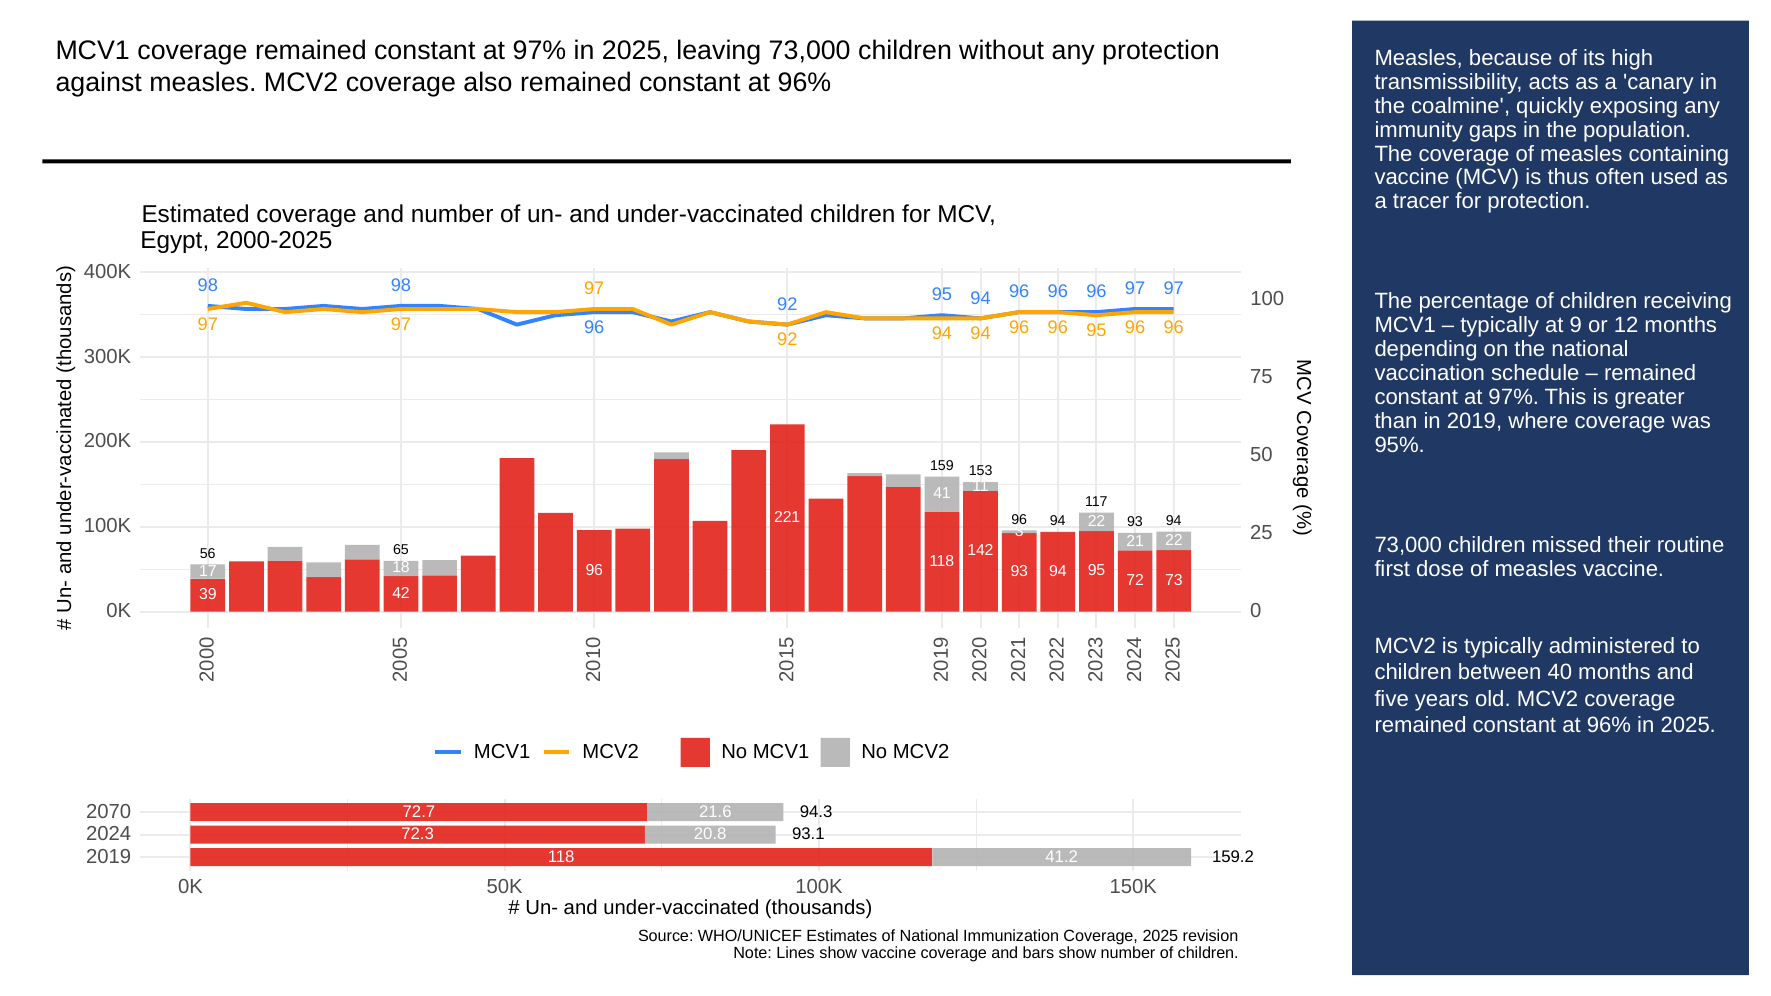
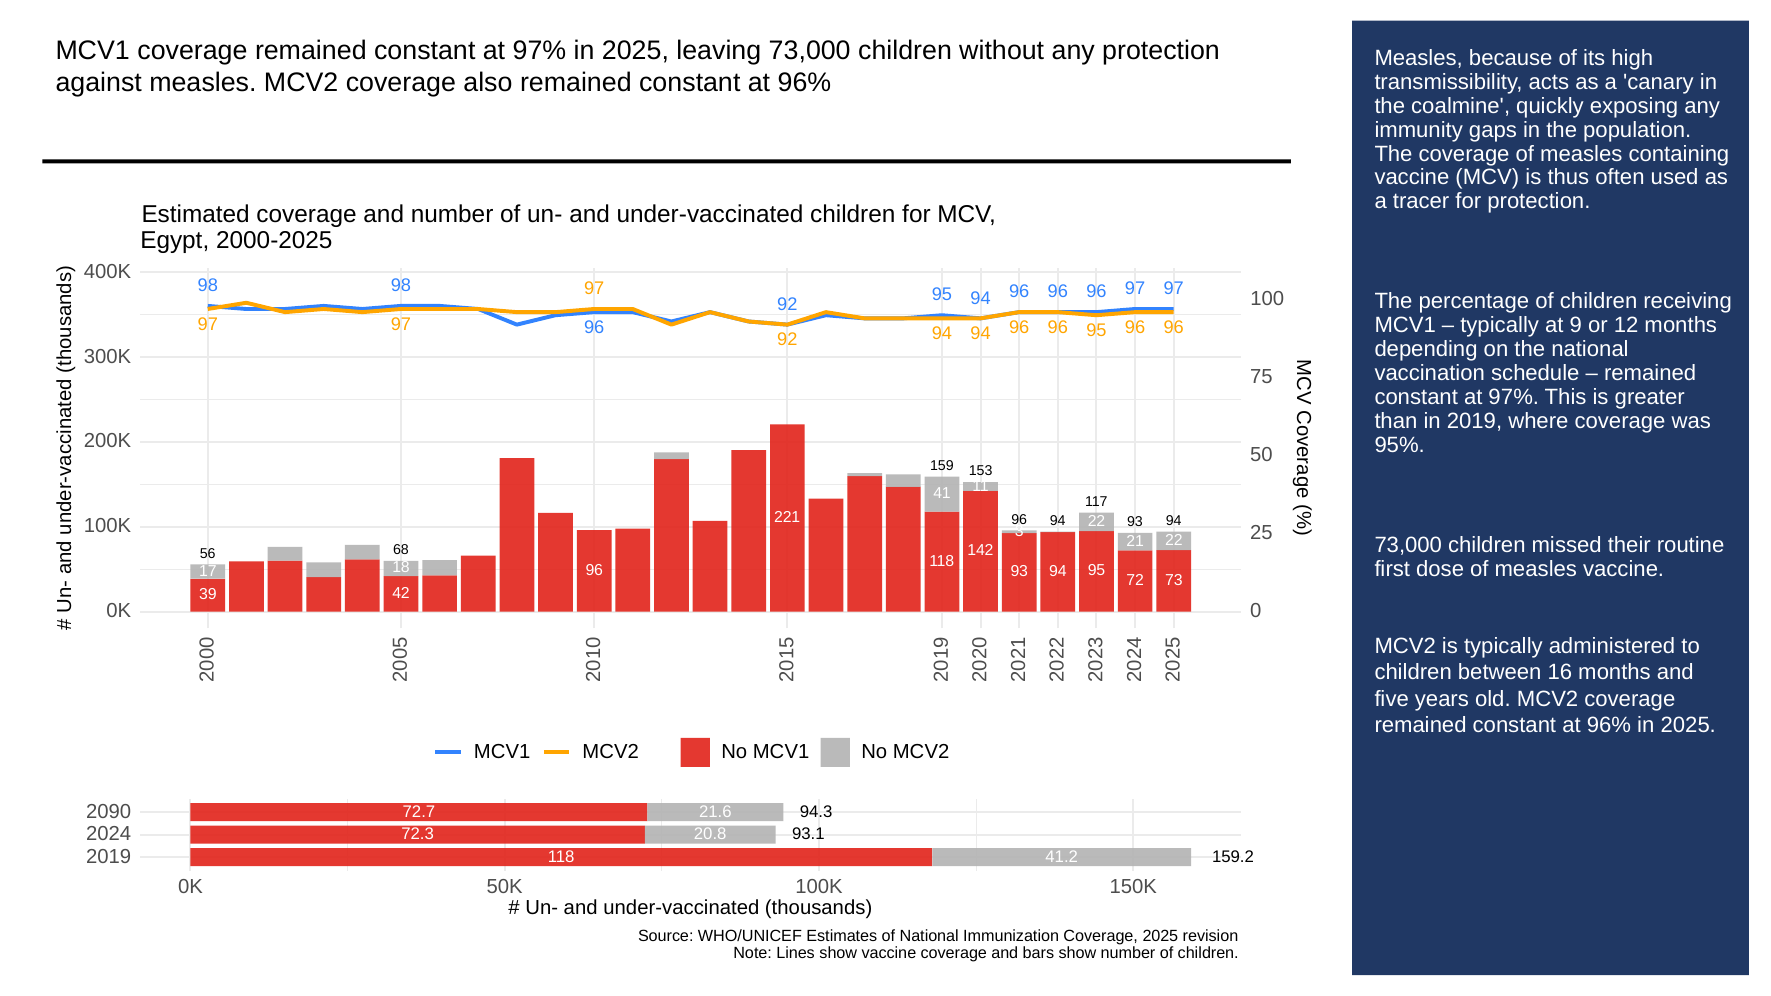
65: 65 -> 68 (401, 550)
40: 40 -> 16 (1560, 673)
2070: 2070 -> 2090 (109, 812)
